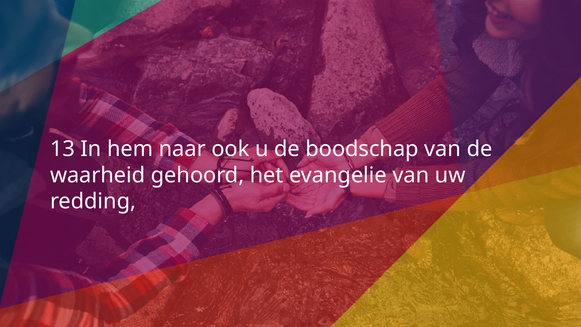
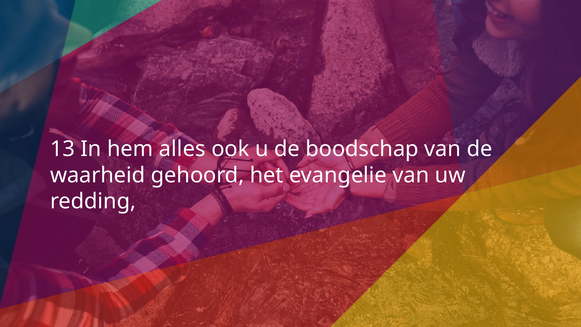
naar: naar -> alles (182, 149)
